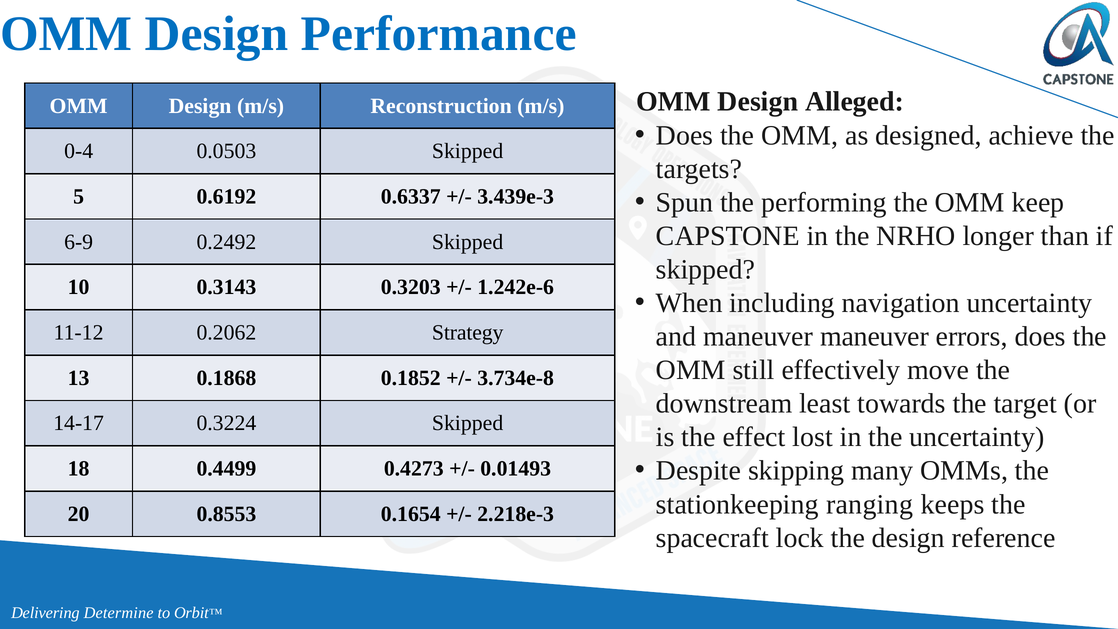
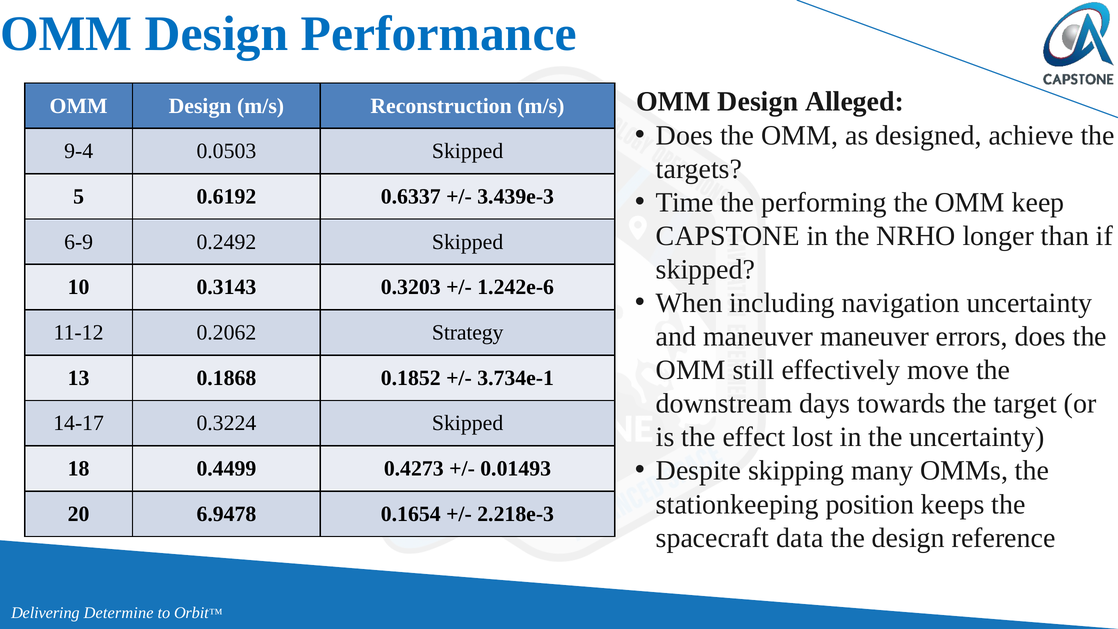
0-4: 0-4 -> 9-4 (79, 151)
Spun: Spun -> Time (685, 202)
3.734e-8: 3.734e-8 -> 3.734e-1 (516, 378)
least: least -> days (825, 404)
ranging: ranging -> position (870, 504)
0.8553: 0.8553 -> 6.9478 (226, 514)
lock: lock -> data (800, 538)
